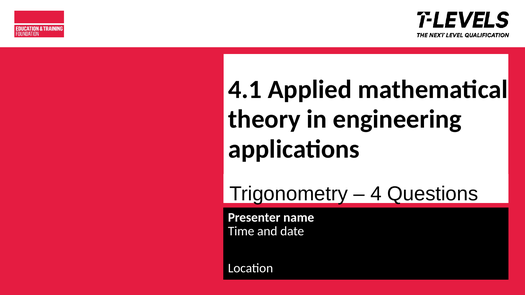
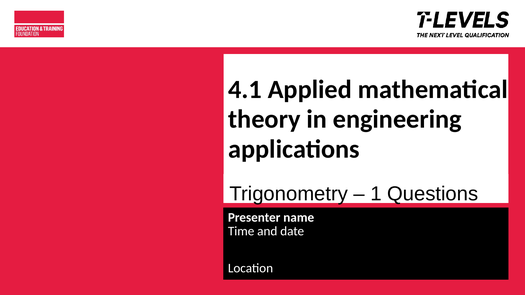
4: 4 -> 1 (376, 194)
